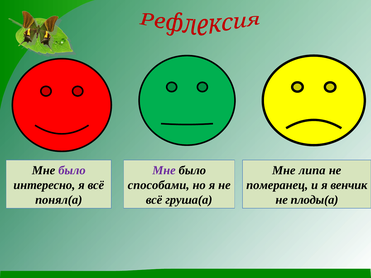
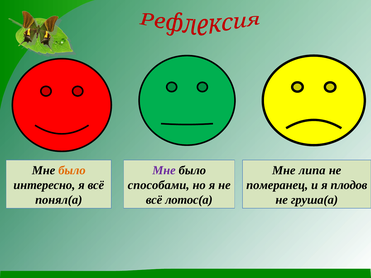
было colour: purple -> orange (72, 170)
венчик: венчик -> плодов (349, 185)
груша(а: груша(а -> лотос(а (189, 200)
плоды(а: плоды(а -> груша(а (314, 200)
